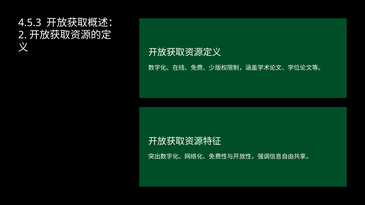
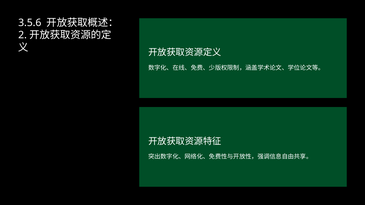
4.5.3: 4.5.3 -> 3.5.6 (30, 23)
